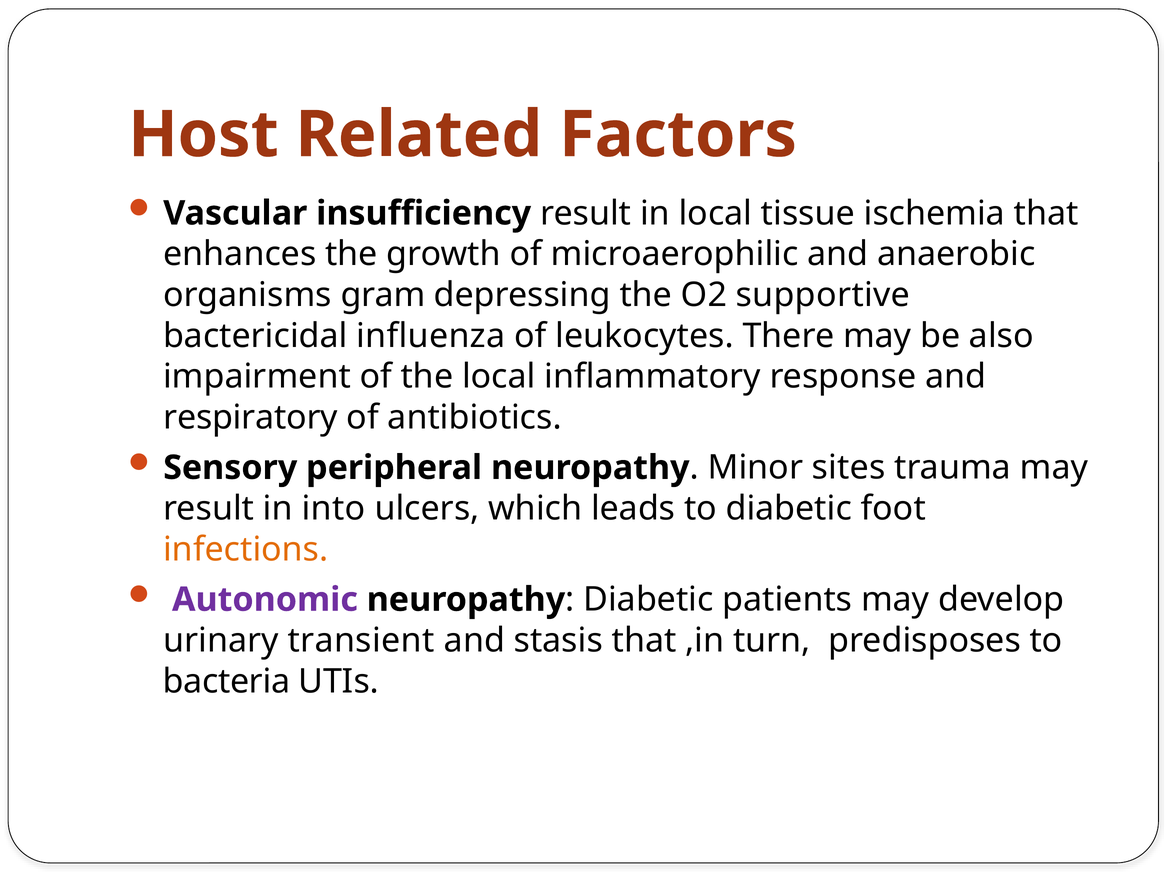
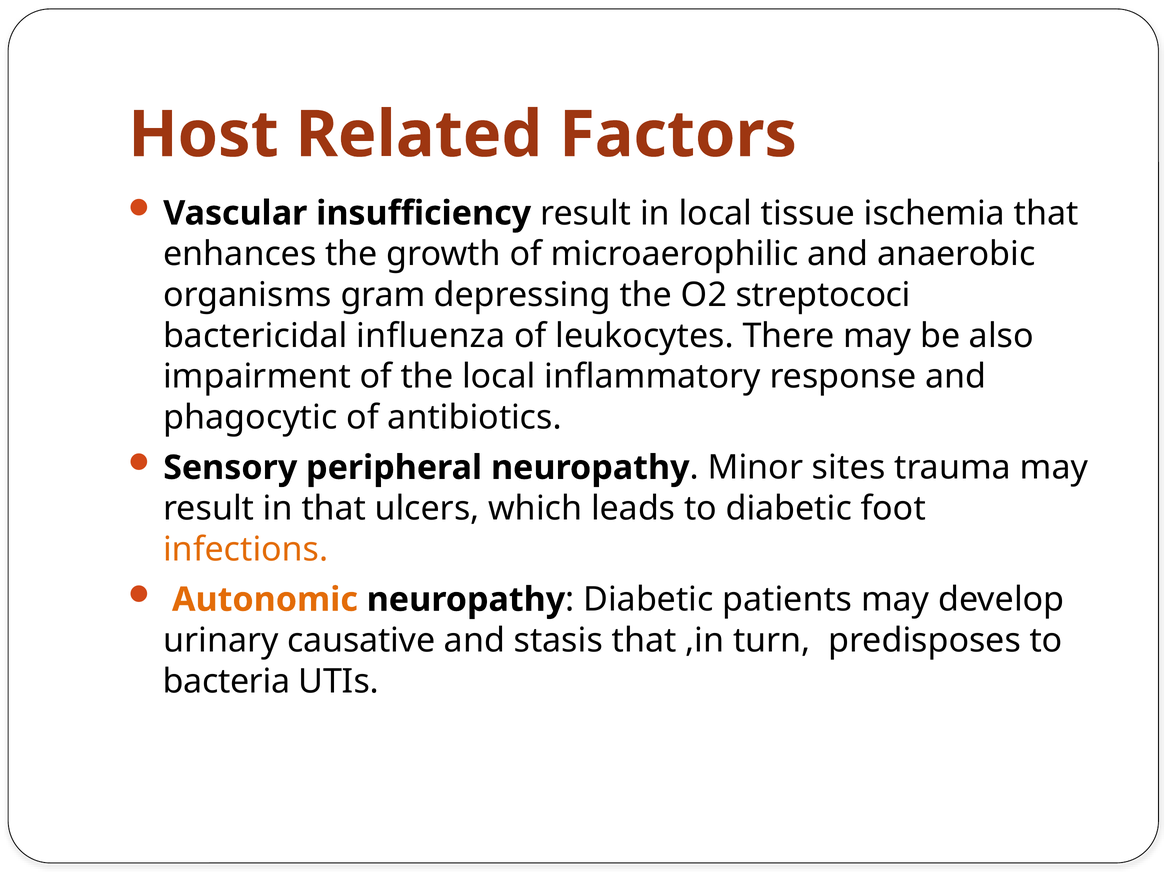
supportive: supportive -> streptococi (823, 295)
respiratory: respiratory -> phagocytic (250, 418)
in into: into -> that (334, 509)
Autonomic colour: purple -> orange (265, 600)
transient: transient -> causative (361, 641)
